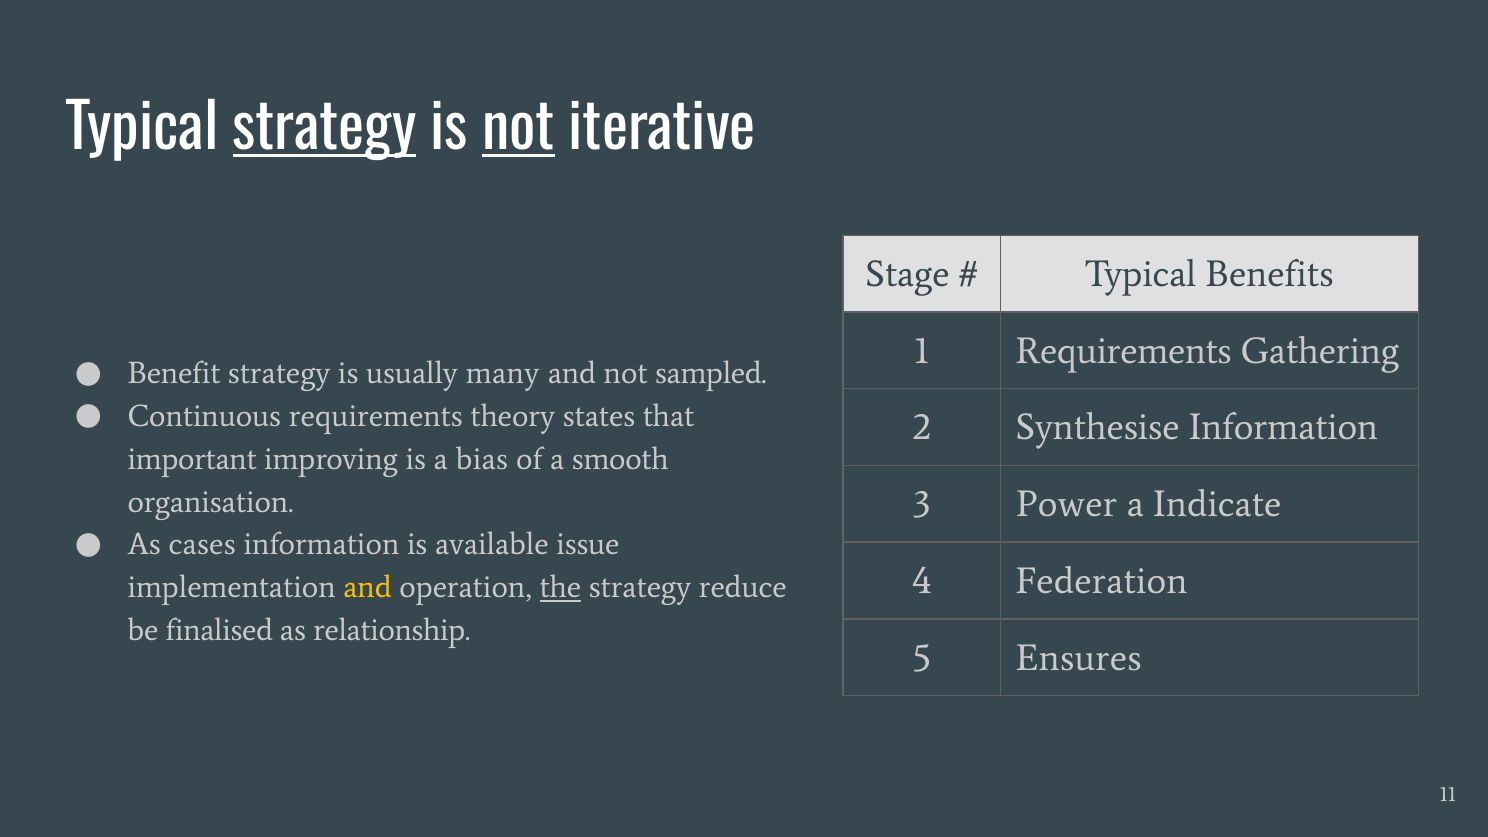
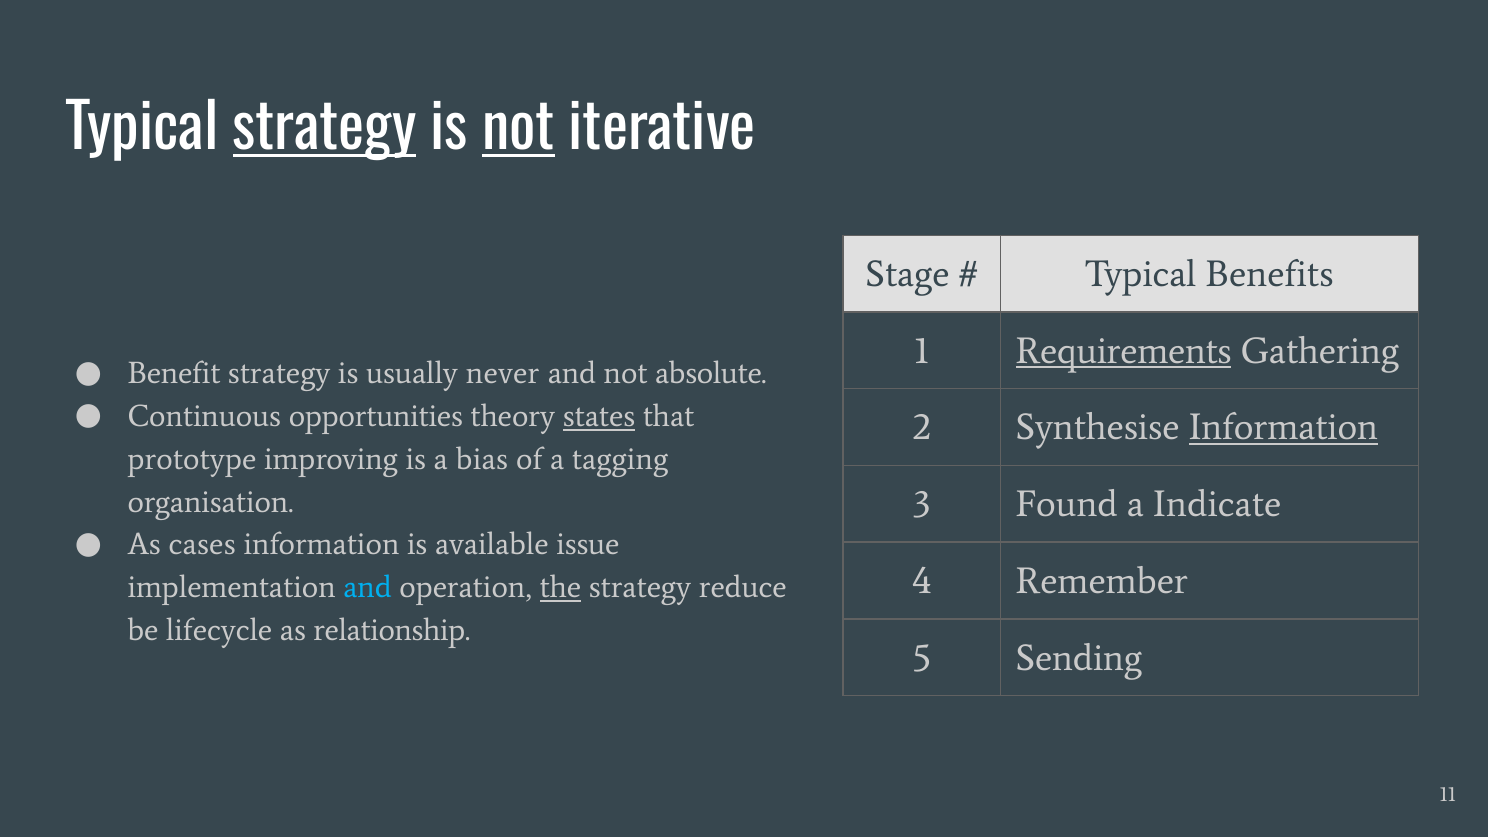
Requirements underline: none -> present (1124, 351)
many: many -> never (503, 374)
sampled: sampled -> absolute (711, 374)
Continuous requirements: requirements -> opportunities (376, 416)
states underline: none -> present (599, 416)
Information underline: none -> present (1283, 428)
important: important -> prototype (192, 459)
smooth: smooth -> tagging (620, 459)
Power: Power -> Found (1067, 504)
Federation: Federation -> Remember (1102, 581)
and colour: yellow -> light blue (368, 587)
finalised: finalised -> lifecycle (219, 630)
Ensures: Ensures -> Sending (1079, 658)
